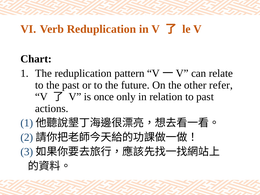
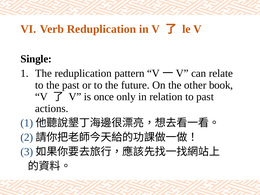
Chart: Chart -> Single (36, 59)
refer: refer -> book (221, 85)
